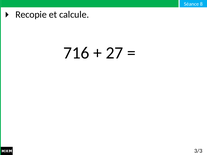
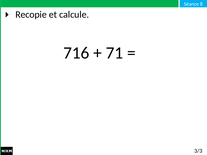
27: 27 -> 71 (114, 53)
